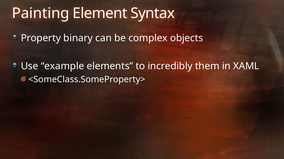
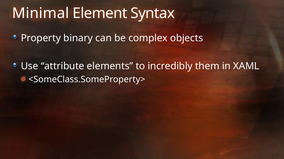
Painting: Painting -> Minimal (41, 13)
example: example -> attribute (63, 66)
